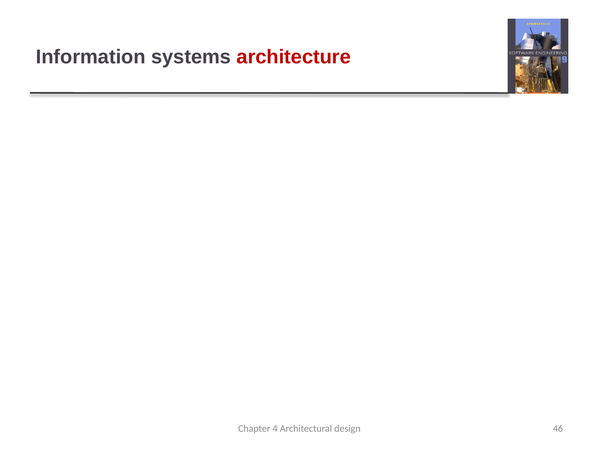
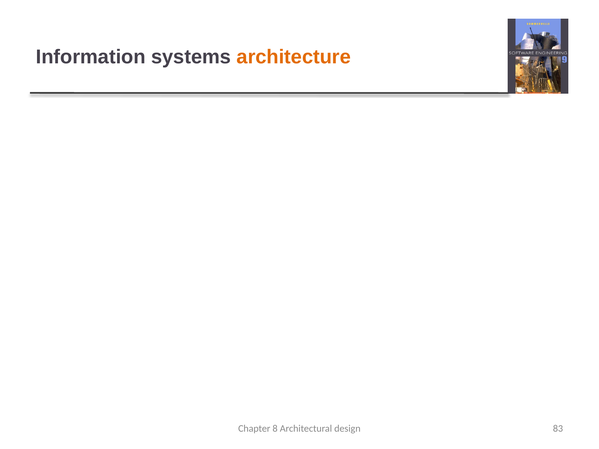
architecture colour: red -> orange (294, 57)
4: 4 -> 8 (275, 429)
46: 46 -> 83 (558, 429)
